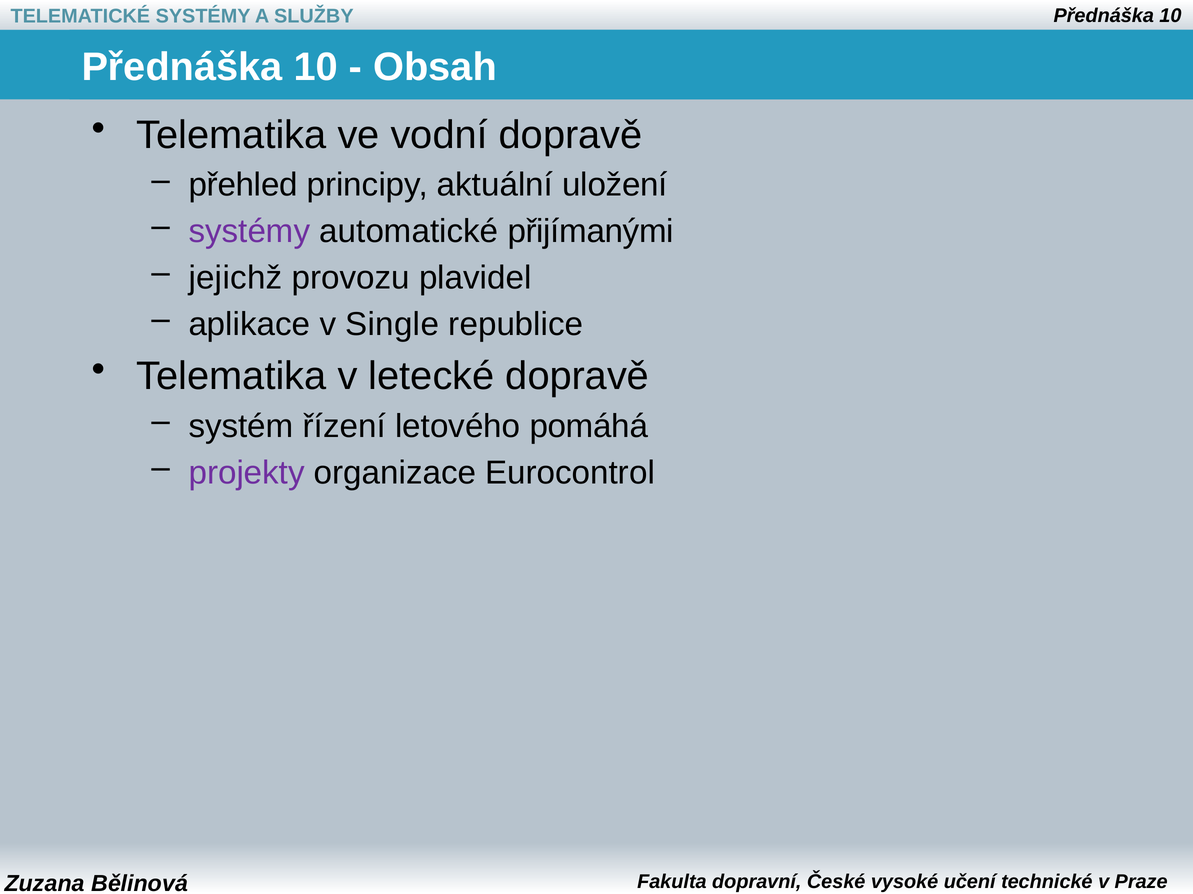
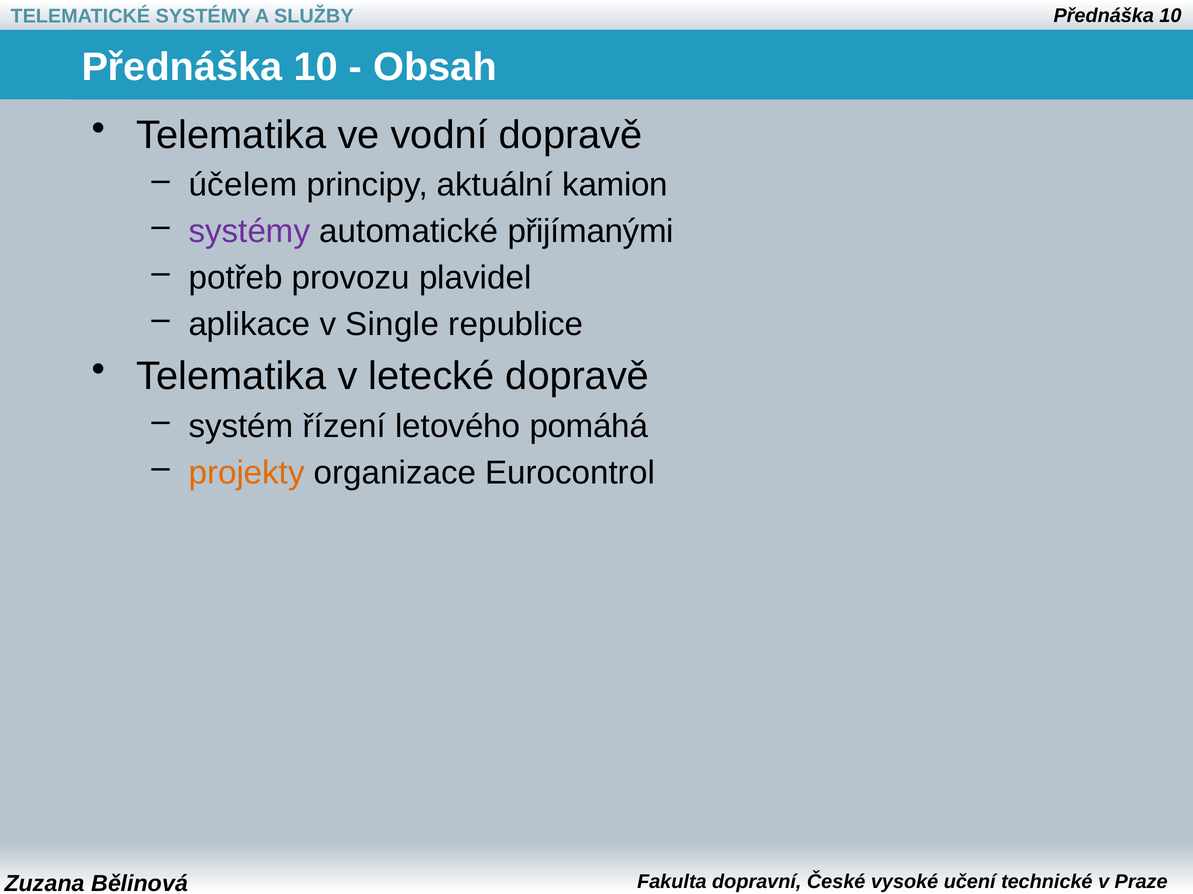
přehled: přehled -> účelem (243, 185)
uložení: uložení -> kamion (615, 185)
jejichž: jejichž -> potřeb (236, 278)
projekty colour: purple -> orange (247, 473)
